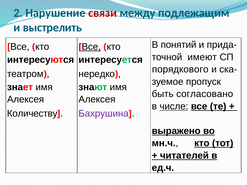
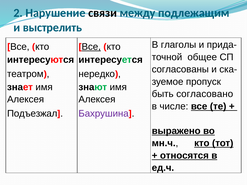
связи colour: red -> black (103, 13)
понятий: понятий -> глаголы (179, 45)
имеют: имеют -> общее (202, 57)
порядкового: порядкового -> согласованы (180, 69)
числе underline: present -> none (174, 106)
Количеству: Количеству -> Подъезжал (32, 114)
читателей: читателей -> относятся (184, 156)
